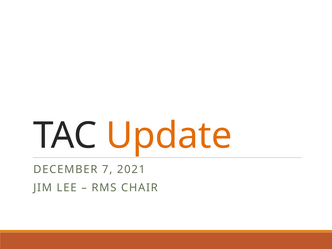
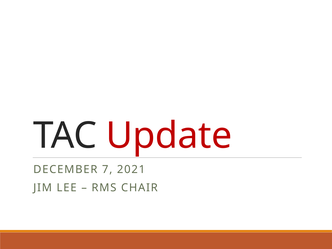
Update colour: orange -> red (169, 136)
